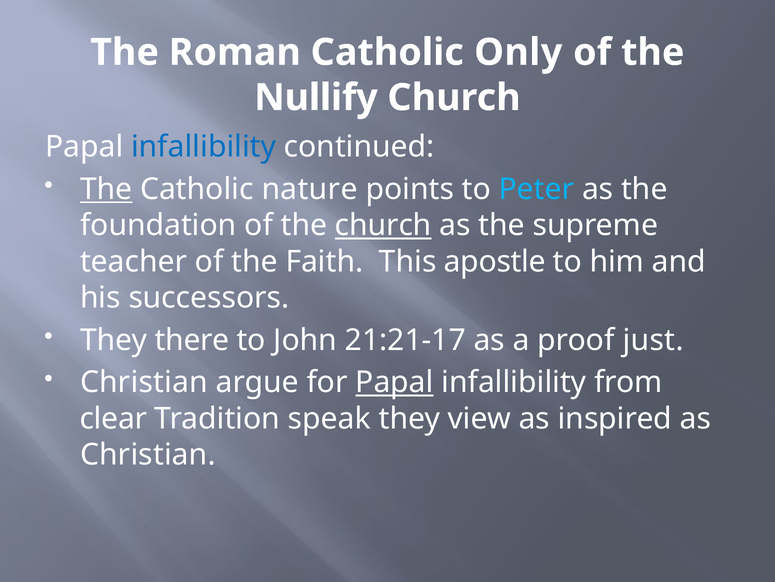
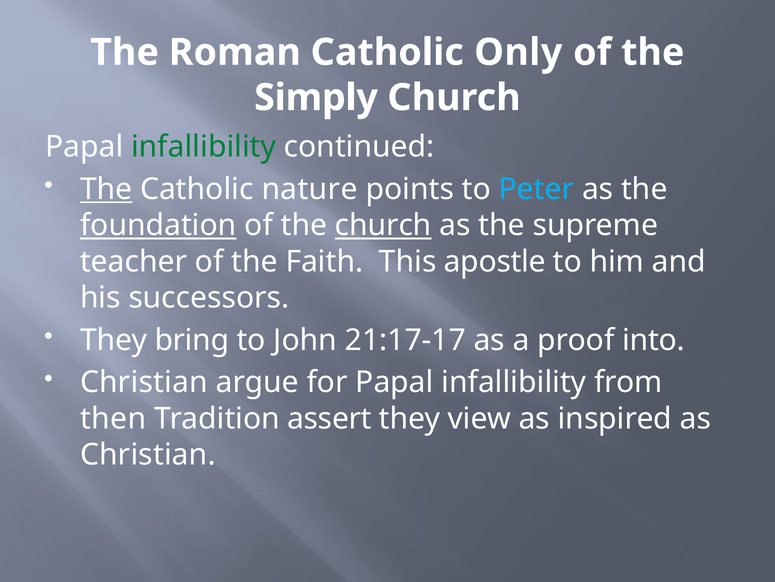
Nullify: Nullify -> Simply (316, 98)
infallibility colour: blue -> green (204, 147)
foundation underline: none -> present (158, 225)
there: there -> bring (192, 340)
21:21-17: 21:21-17 -> 21:17-17 (405, 340)
just: just -> into (653, 340)
Papal underline: present -> none (395, 382)
clear: clear -> then (113, 418)
speak: speak -> assert (329, 418)
